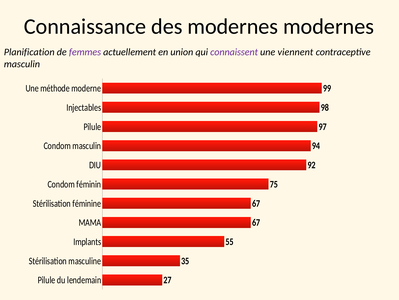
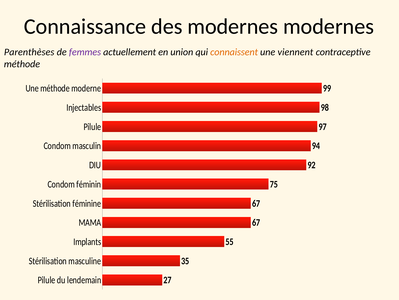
Planification: Planification -> Parenthèses (29, 52)
connaissent colour: purple -> orange (234, 52)
masculin: masculin -> méthode (22, 64)
